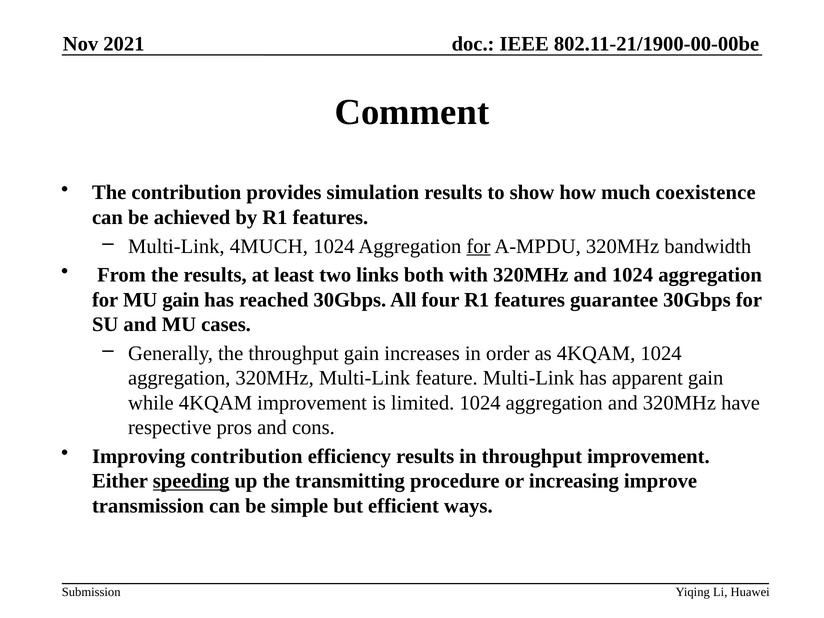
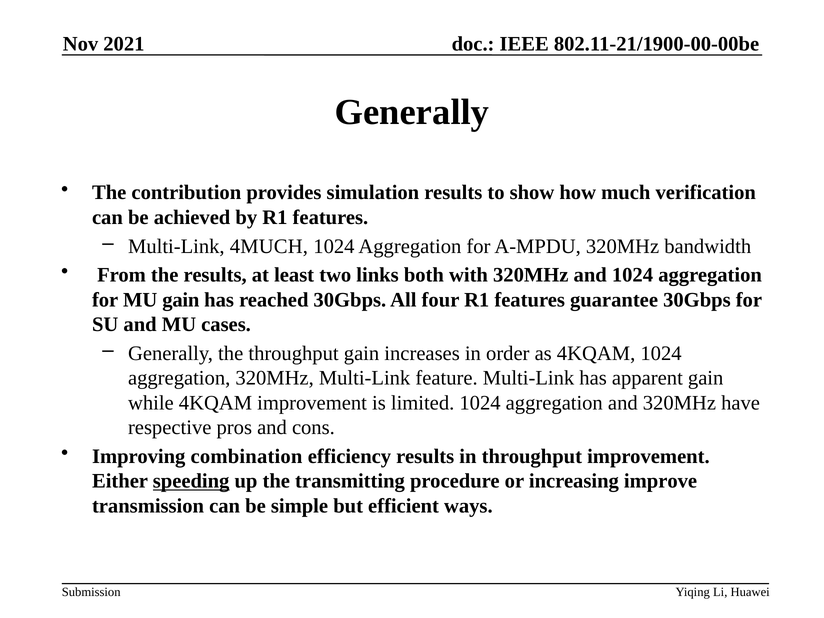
Comment: Comment -> Generally (412, 112)
coexistence: coexistence -> verification (706, 193)
for underline: present -> none (478, 246)
Improving contribution: contribution -> combination (247, 456)
